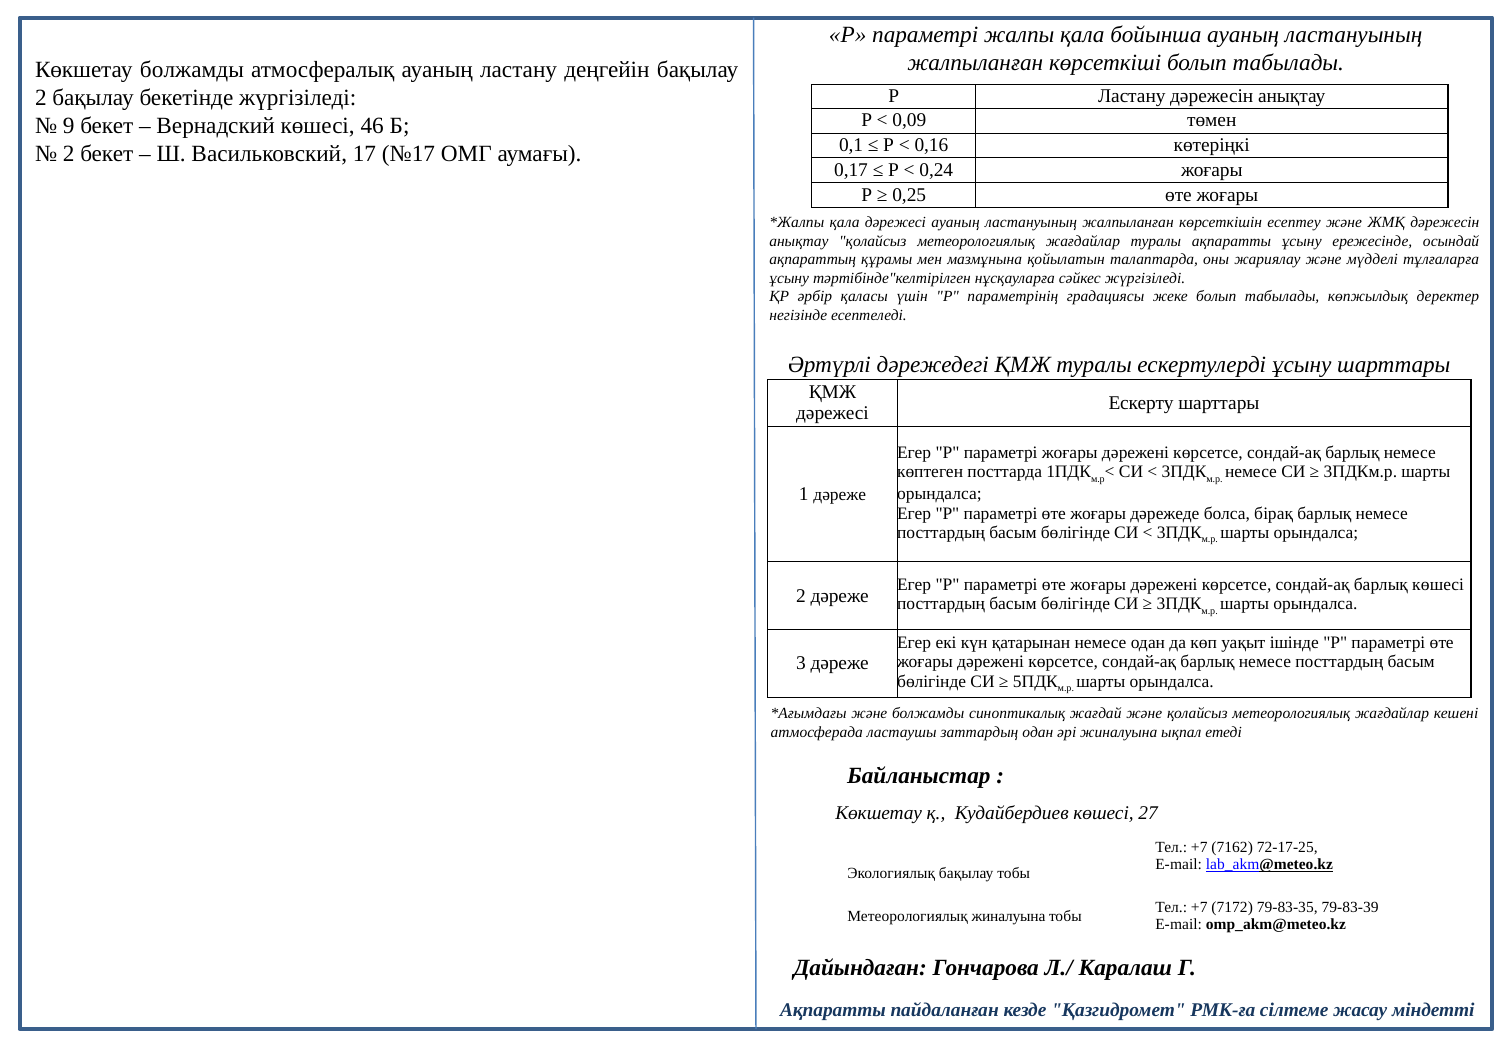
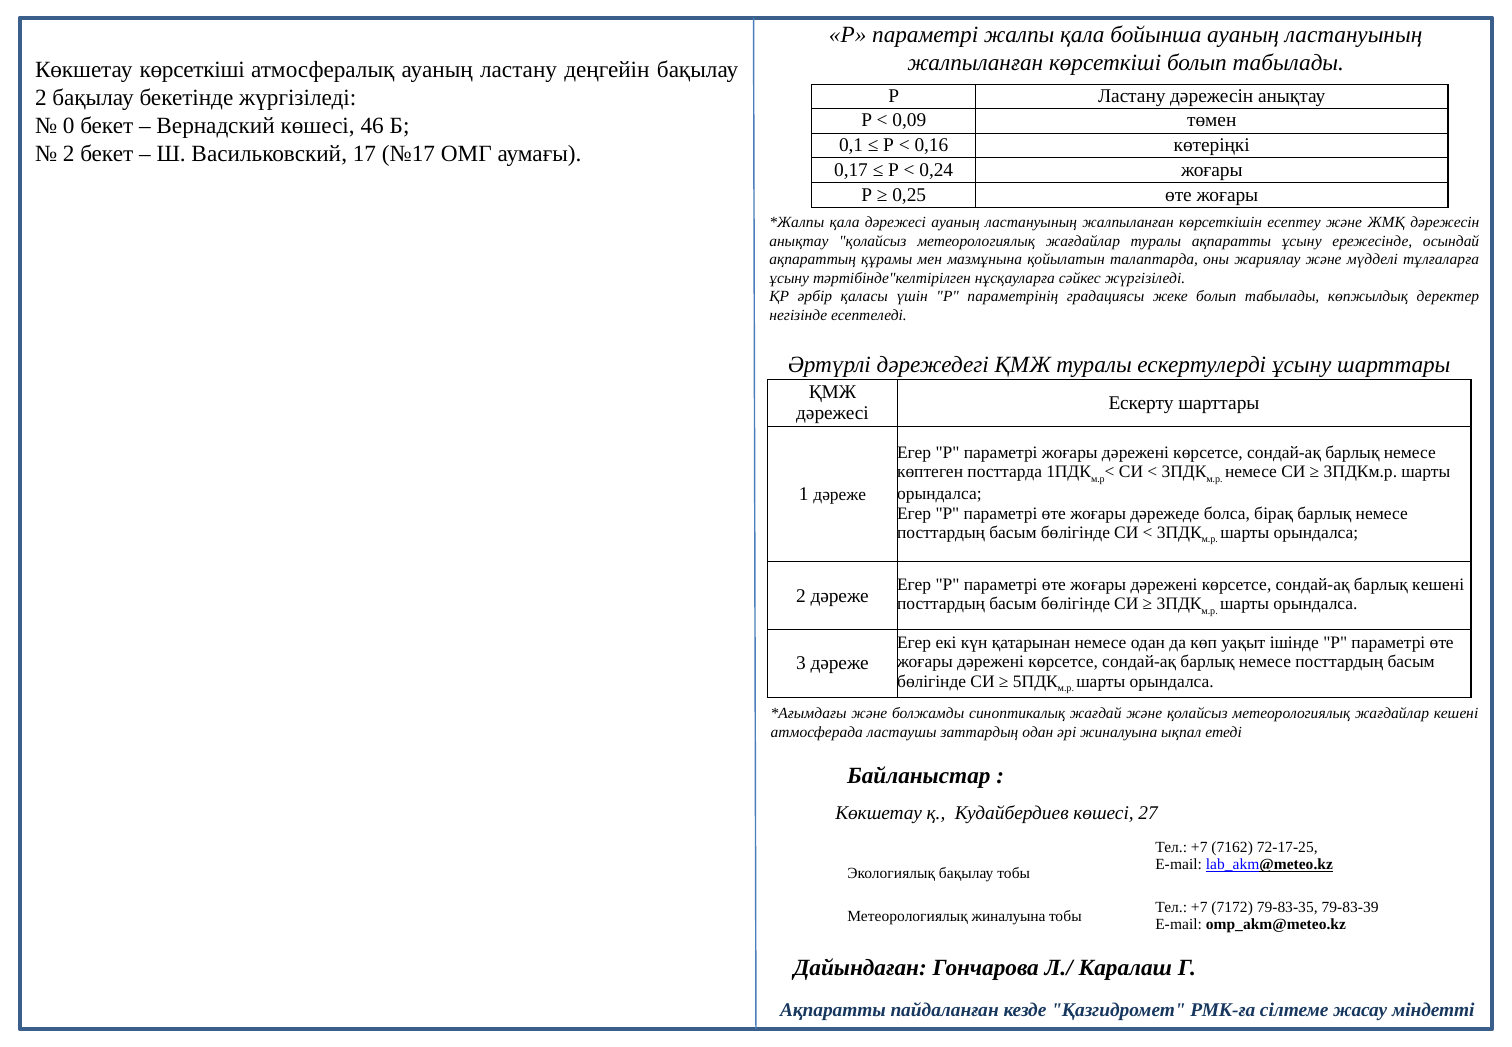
Көкшетау болжамды: болжамды -> көрсеткіші (192, 70)
9: 9 -> 0 (69, 126)
барлық көшесі: көшесі -> кешені (1438, 584)
